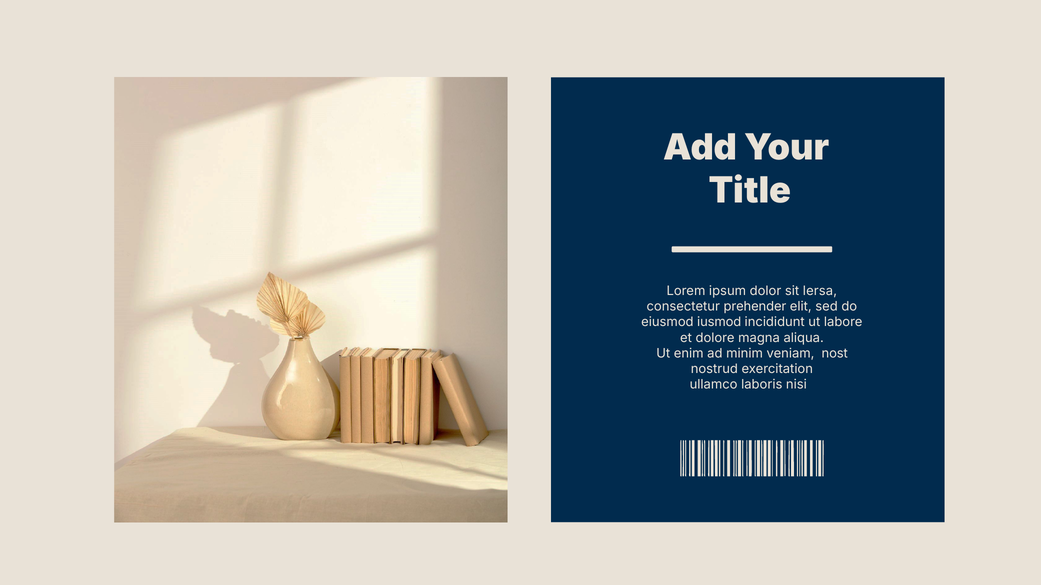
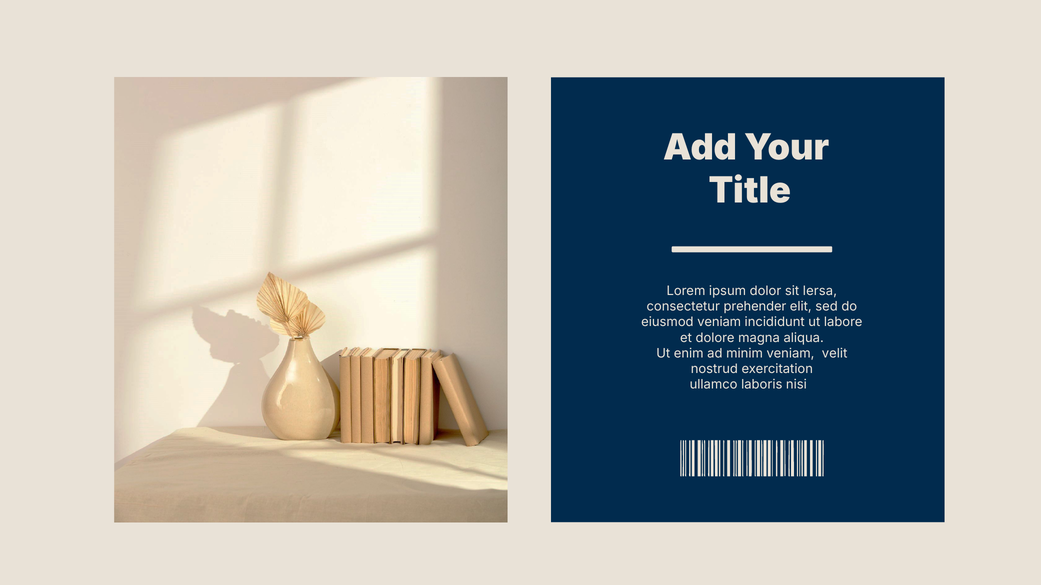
eiusmod iusmod: iusmod -> veniam (719, 322)
nost: nost -> velit (835, 354)
